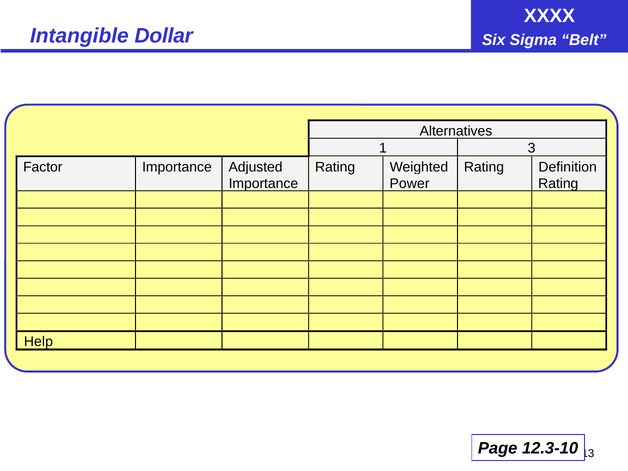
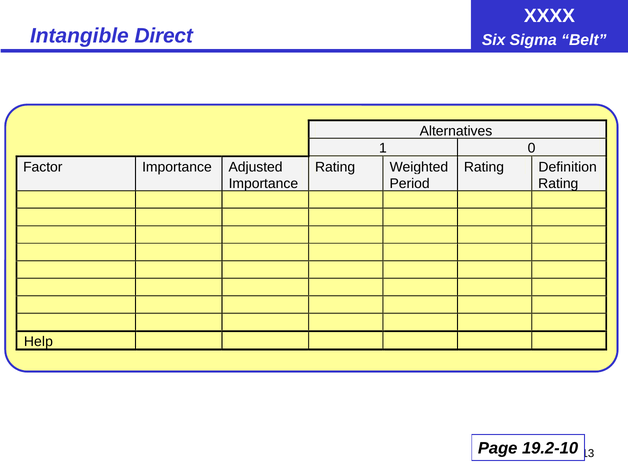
Dollar: Dollar -> Direct (164, 36)
3: 3 -> 0 (532, 148)
Power: Power -> Period (410, 184)
12.3-10: 12.3-10 -> 19.2-10 (550, 449)
